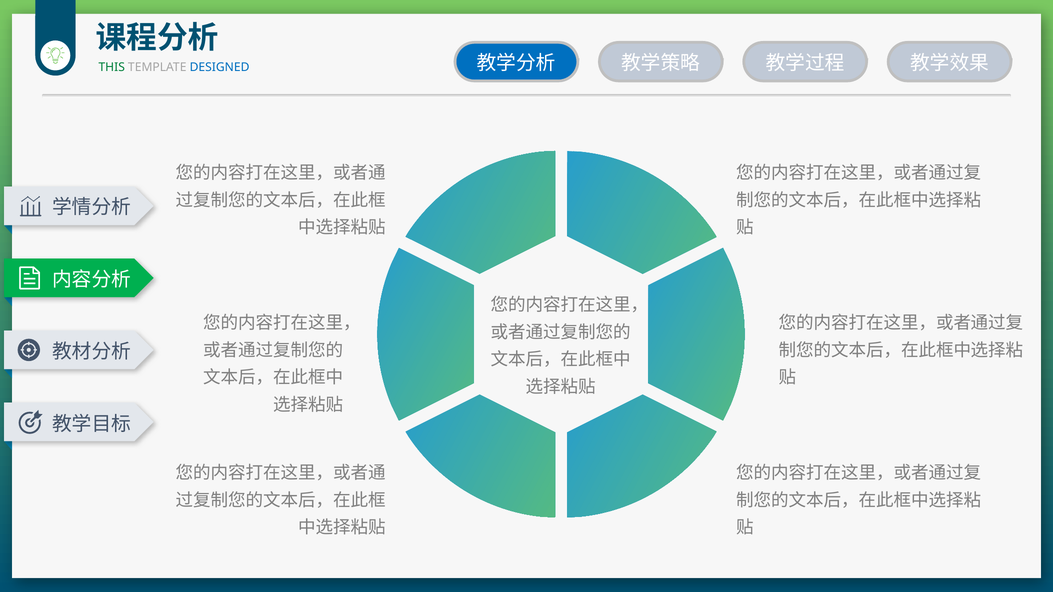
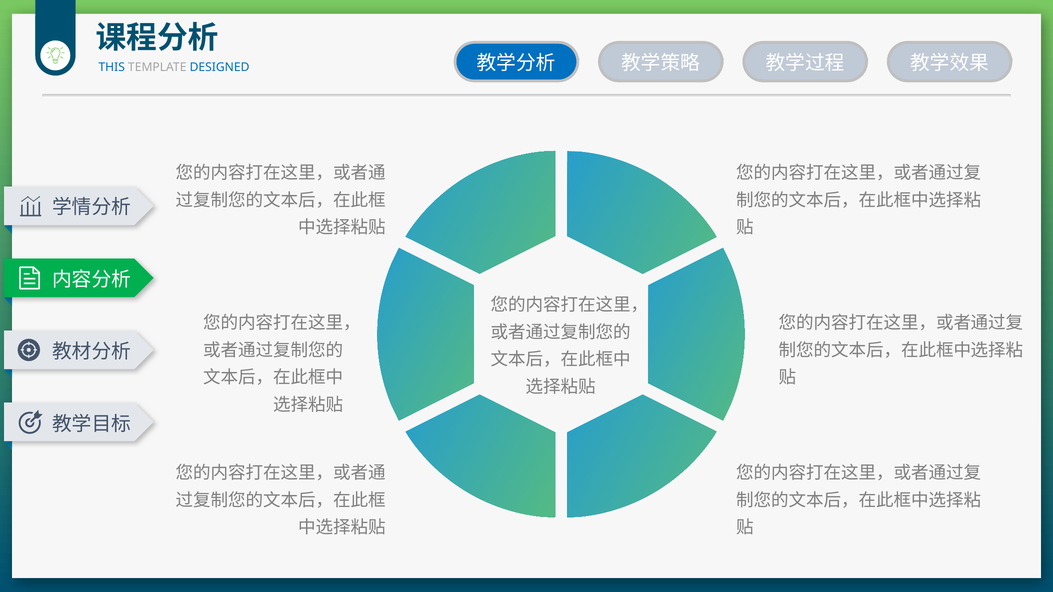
THIS colour: green -> blue (112, 67)
